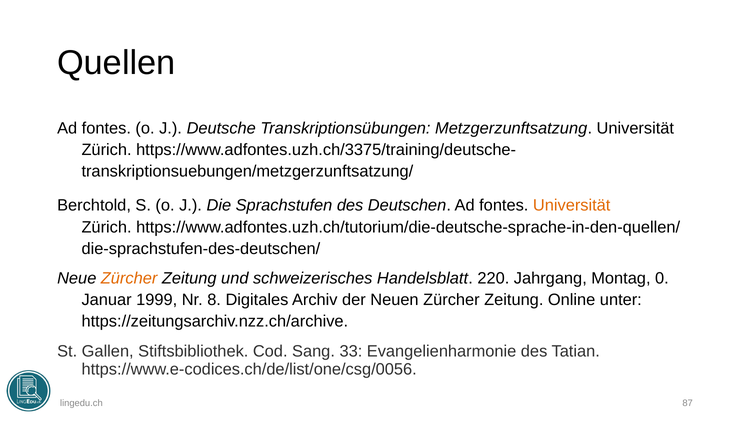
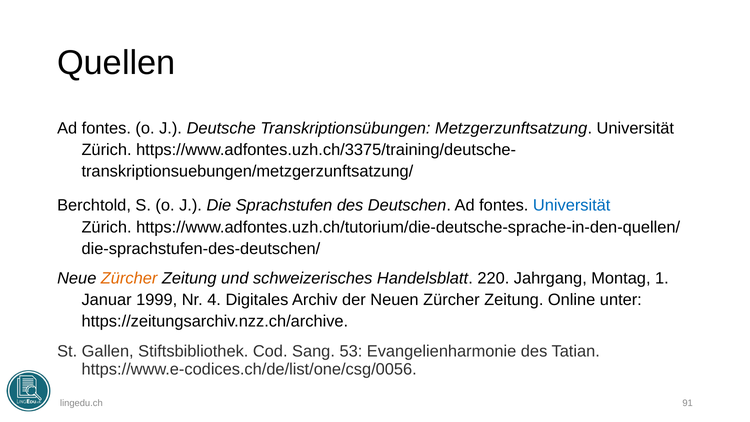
Universität colour: orange -> blue (572, 205)
0: 0 -> 1 (662, 278)
8: 8 -> 4 (214, 300)
33: 33 -> 53 (351, 351)
87: 87 -> 91 (688, 403)
